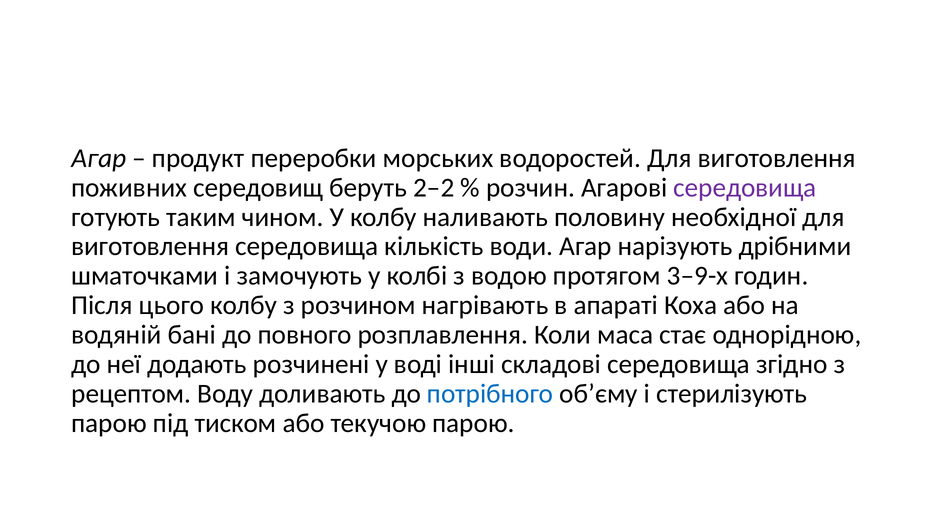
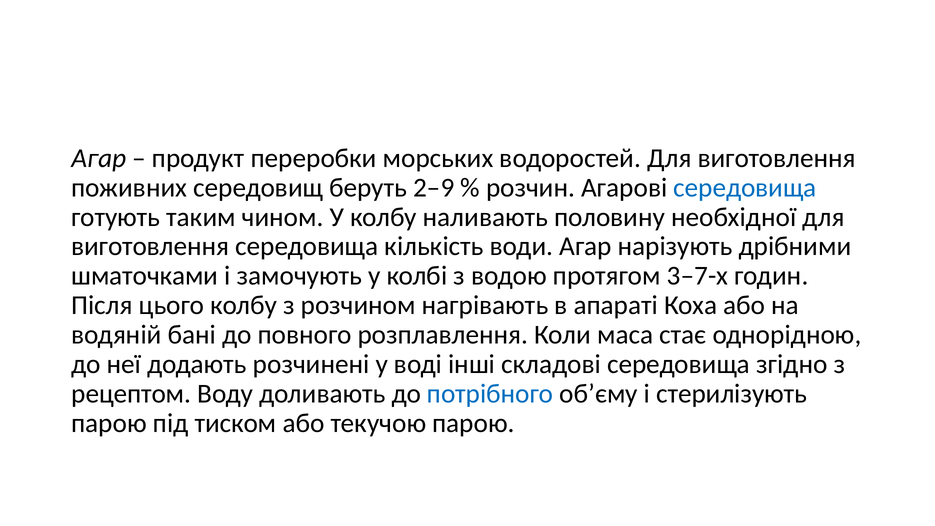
2–2: 2–2 -> 2–9 (434, 188)
середовища colour: purple -> blue (745, 188)
3–9-х: 3–9-х -> 3–7-х (698, 276)
